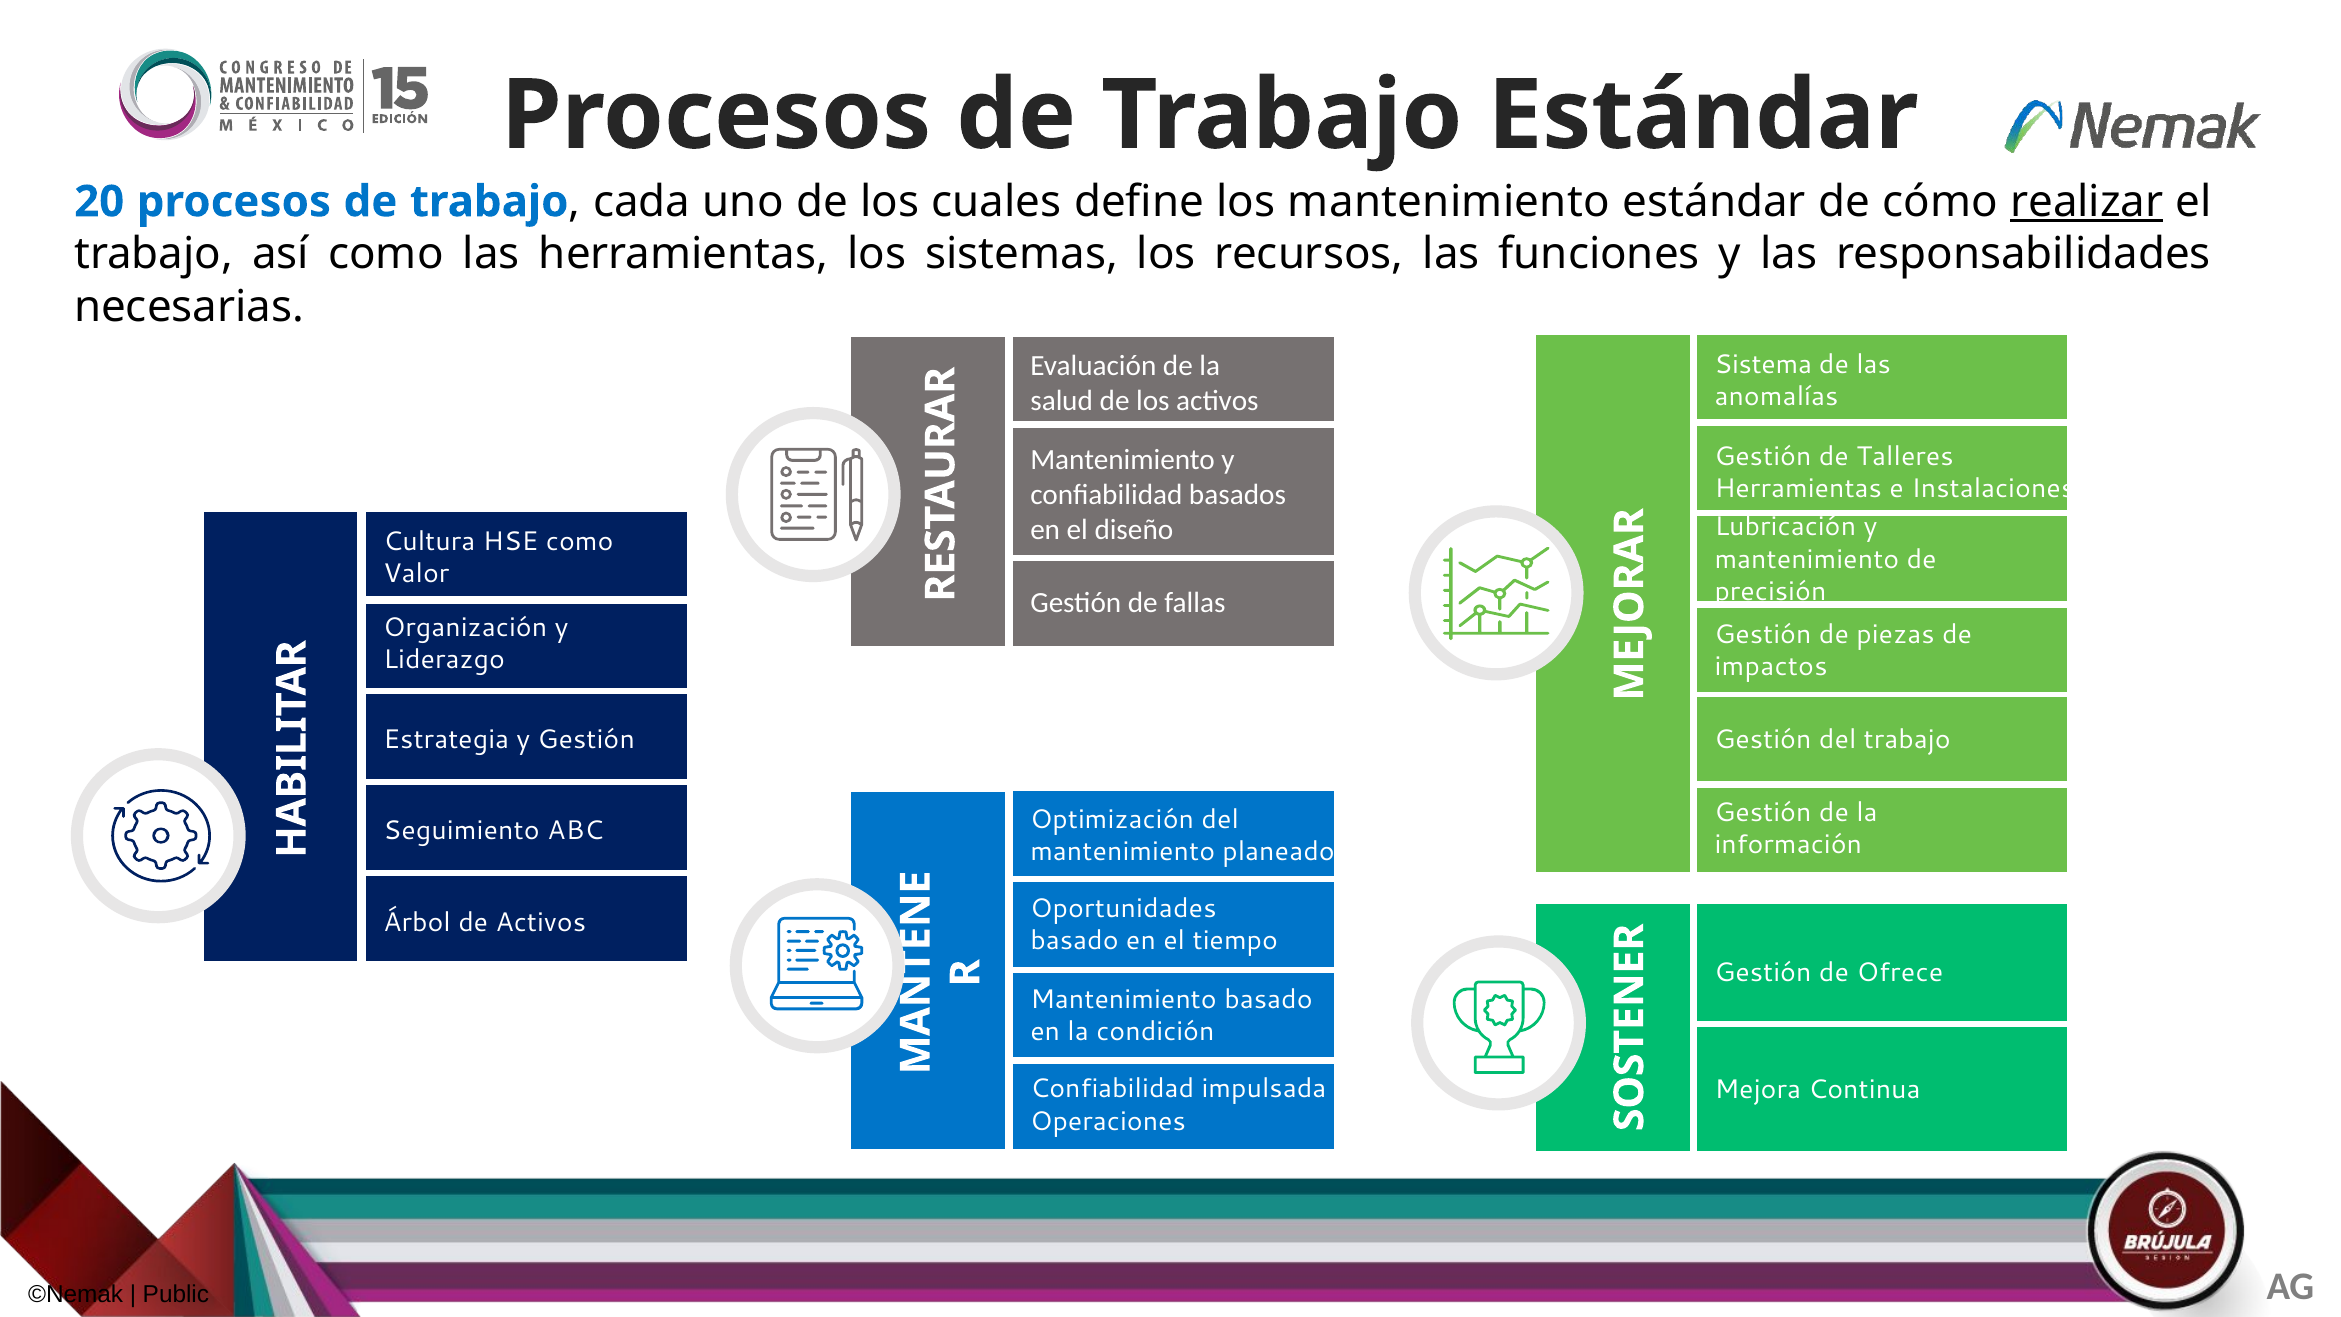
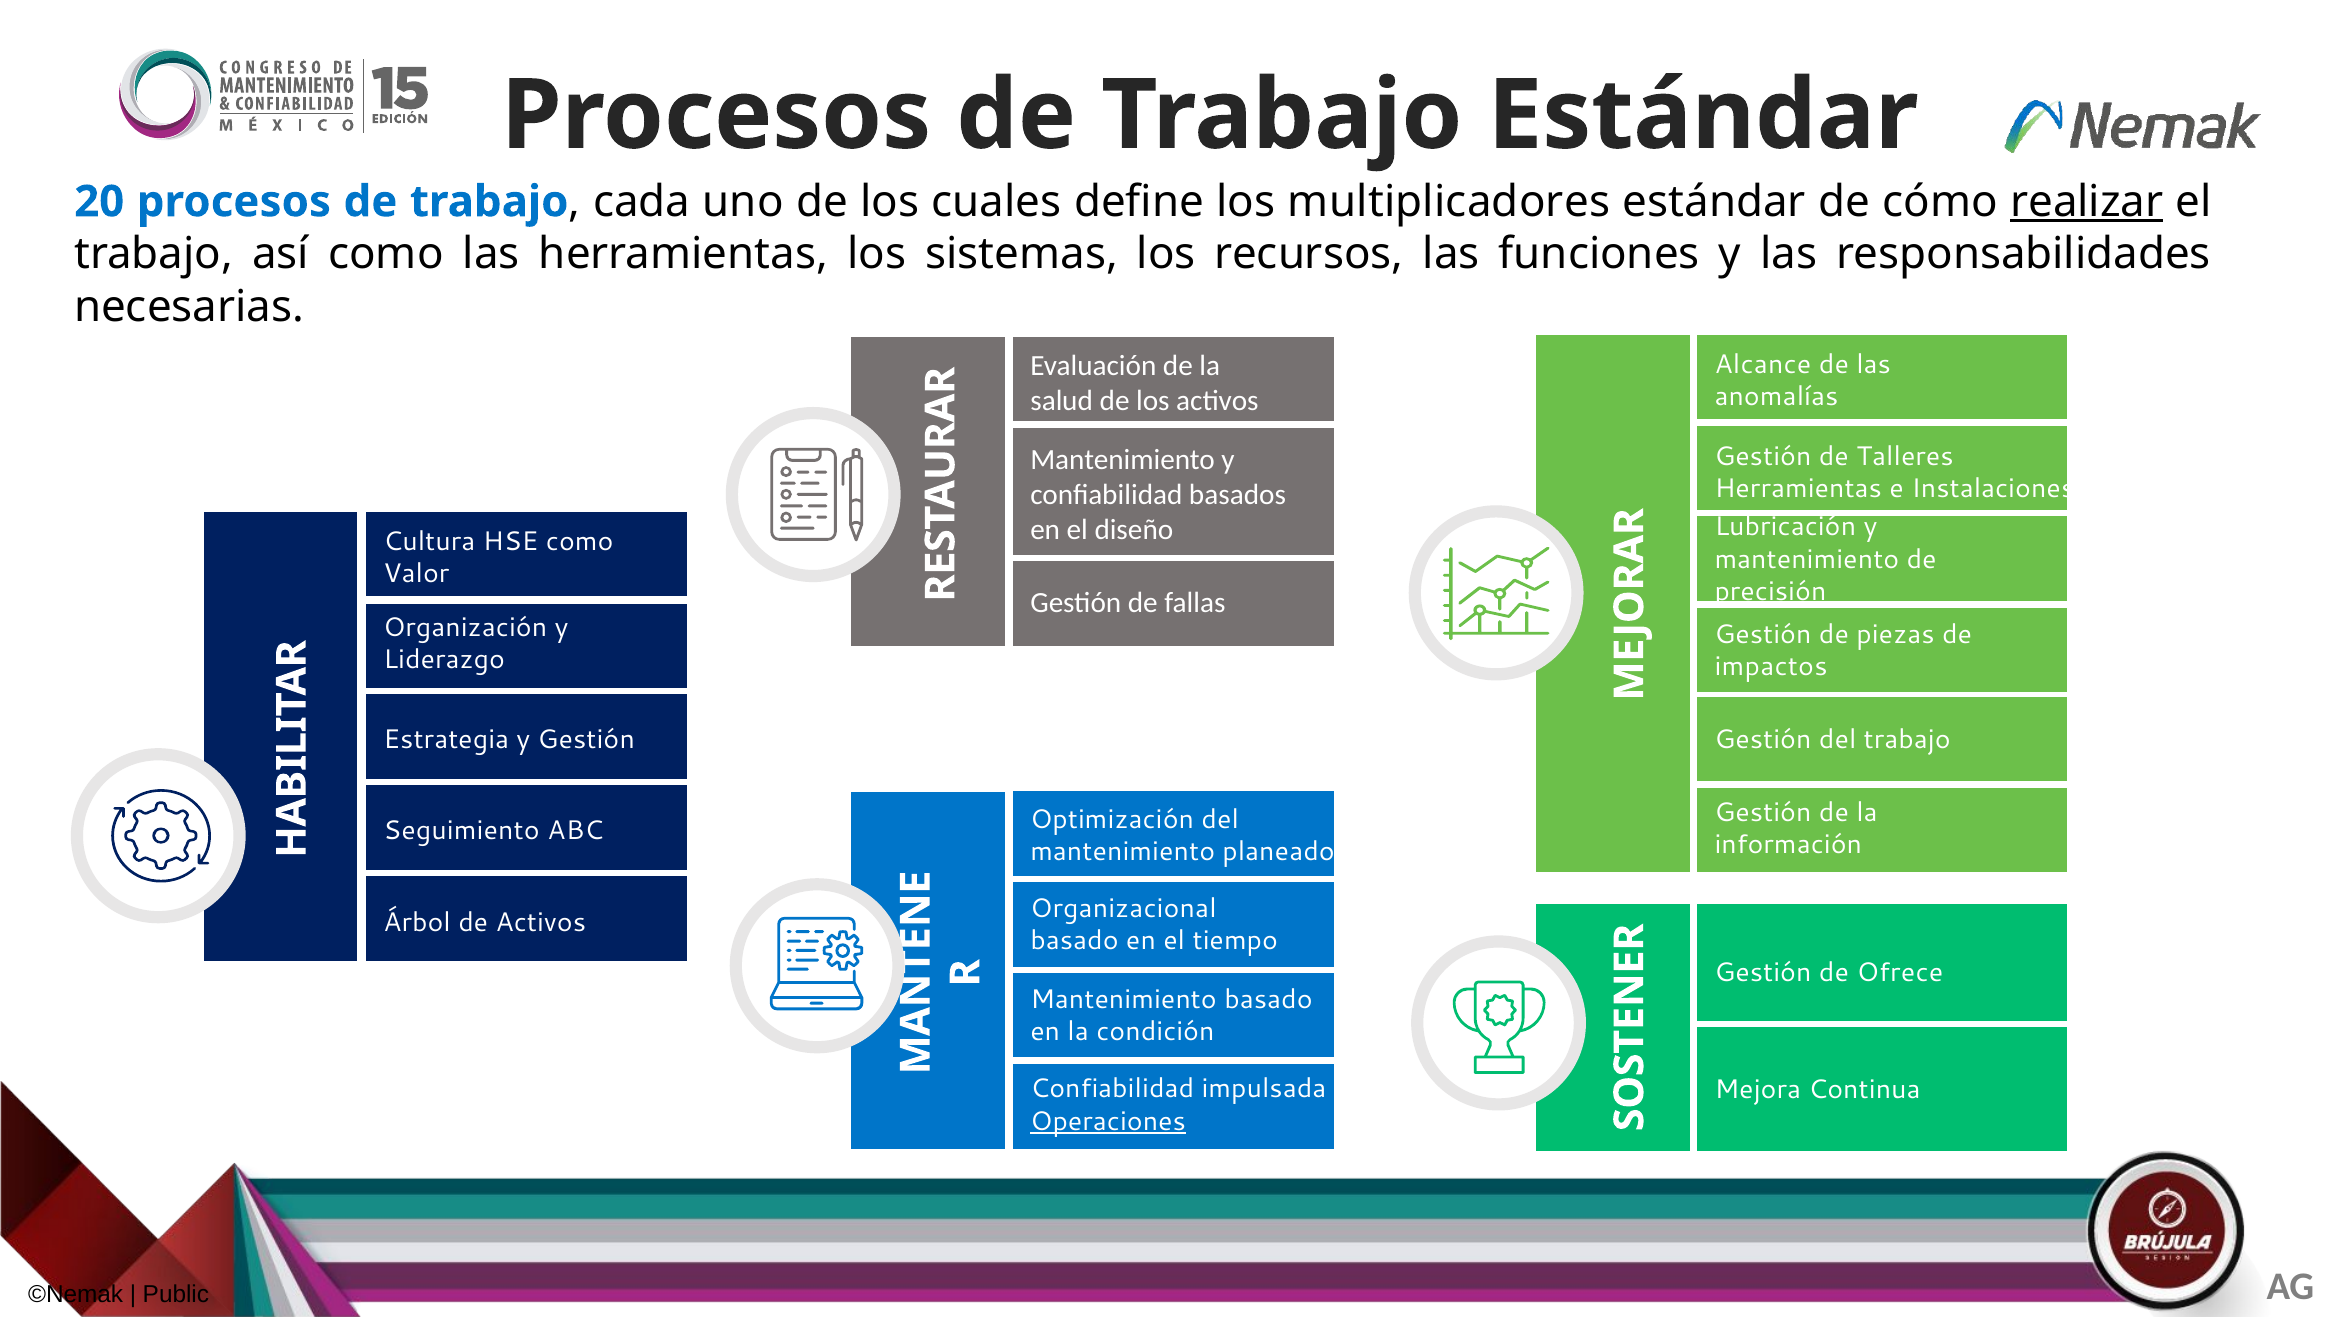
los mantenimiento: mantenimiento -> multiplicadores (1449, 202)
Sistema: Sistema -> Alcance (1763, 364)
Oportunidades: Oportunidades -> Organizacional (1124, 908)
Operaciones underline: none -> present (1108, 1121)
